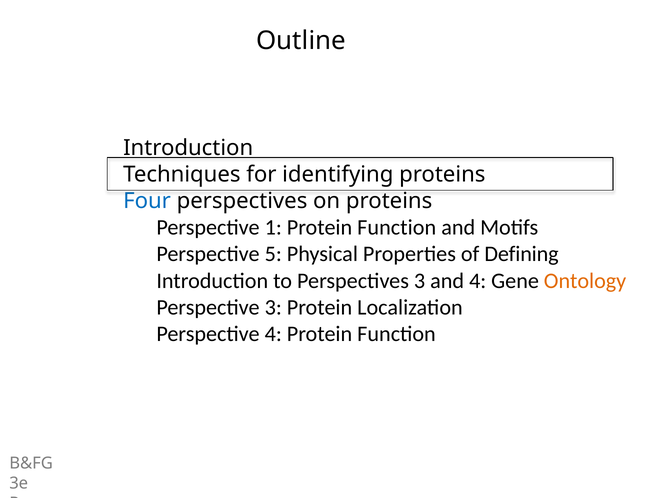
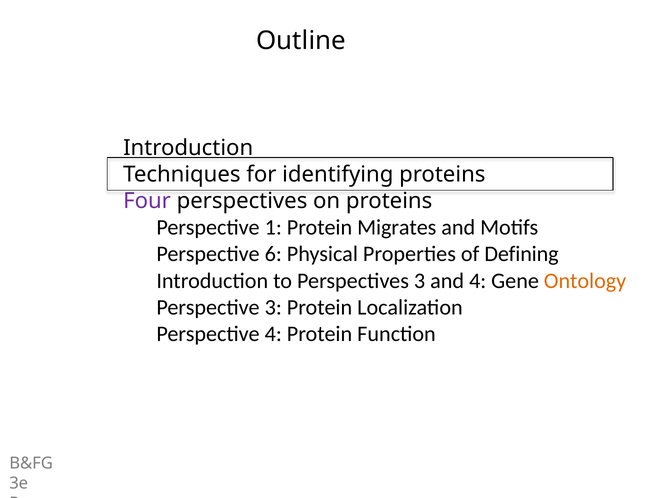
Four colour: blue -> purple (147, 201)
1 Protein Function: Function -> Migrates (397, 228)
5: 5 -> 6 (273, 255)
